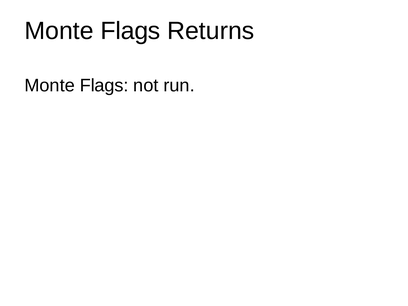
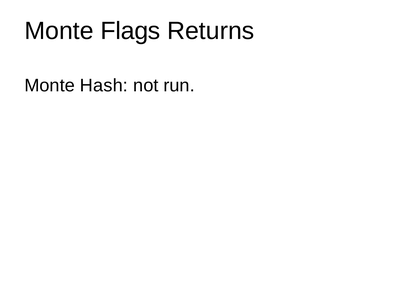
Flags: Flags -> Hash (104, 86)
